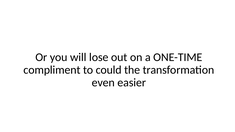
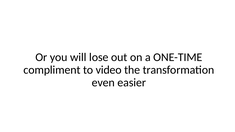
could: could -> video (109, 70)
